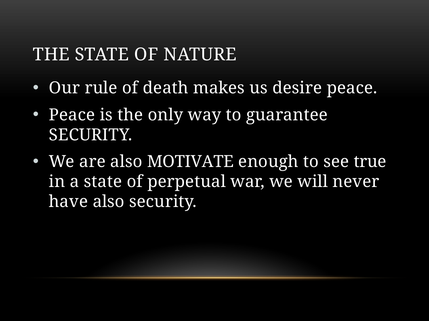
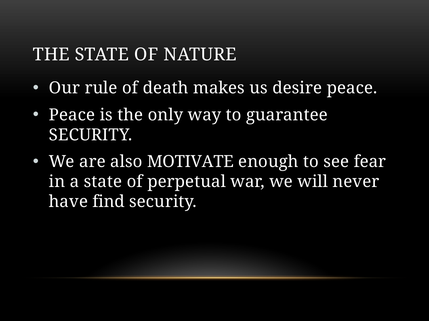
true: true -> fear (370, 162)
have also: also -> find (109, 202)
